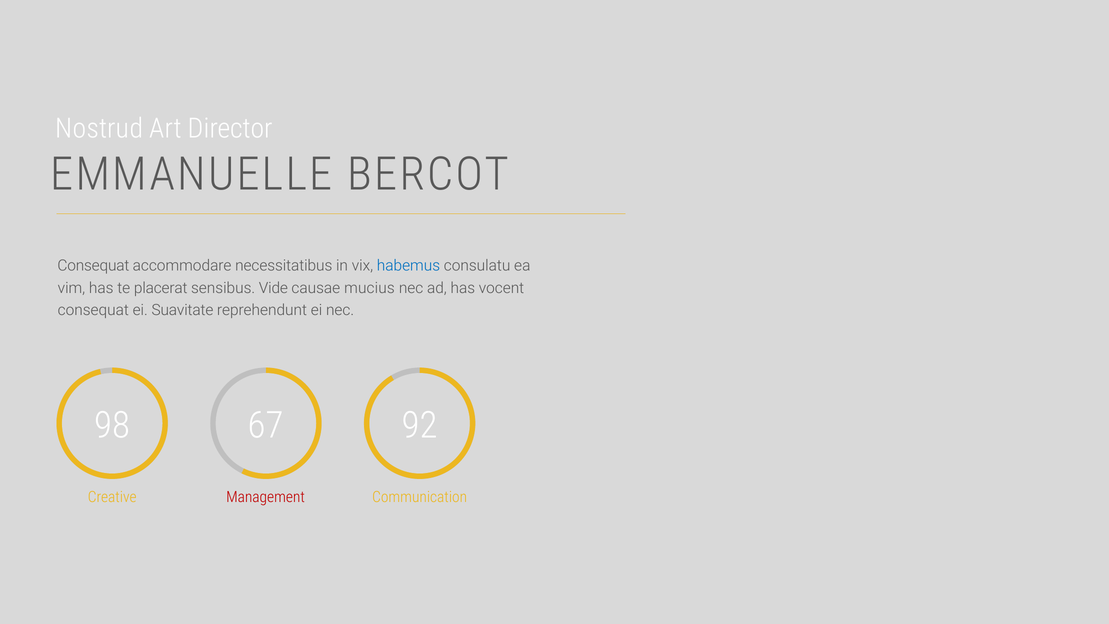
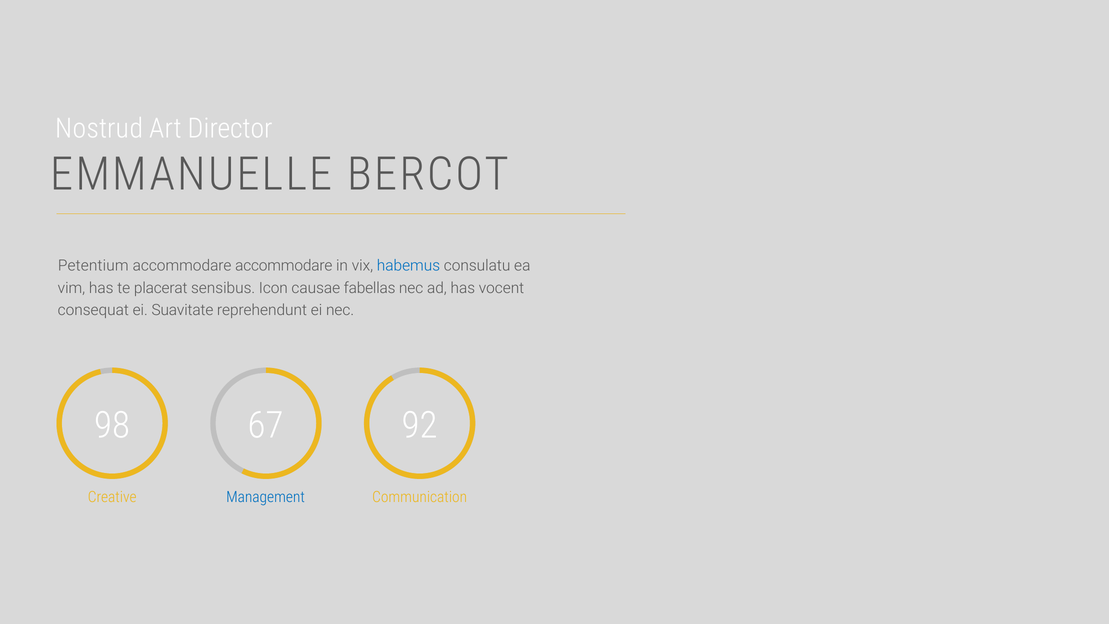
Consequat: Consequat -> Petentium (93, 266)
accommodare necessitatibus: necessitatibus -> accommodare (284, 266)
Vide: Vide -> Icon (273, 288)
mucius: mucius -> fabellas (370, 288)
Management colour: red -> blue (266, 497)
